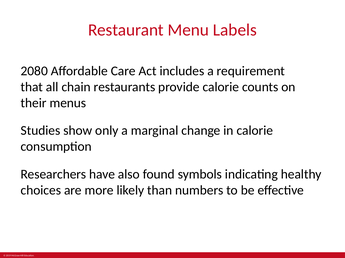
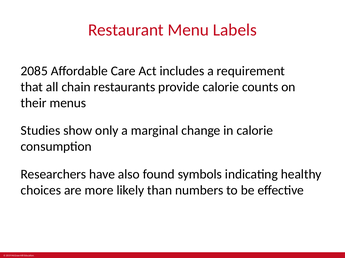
2080: 2080 -> 2085 (34, 71)
